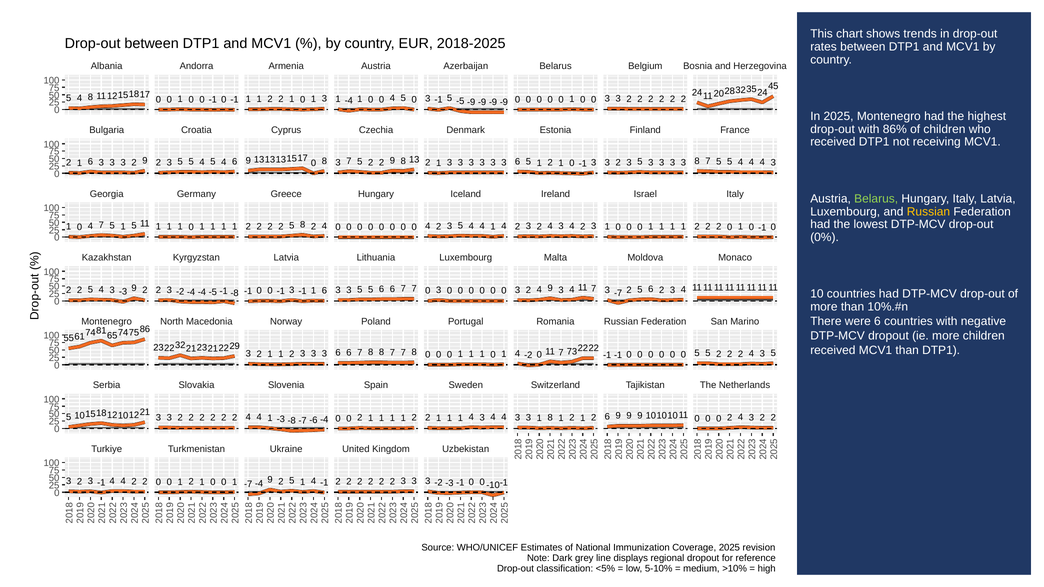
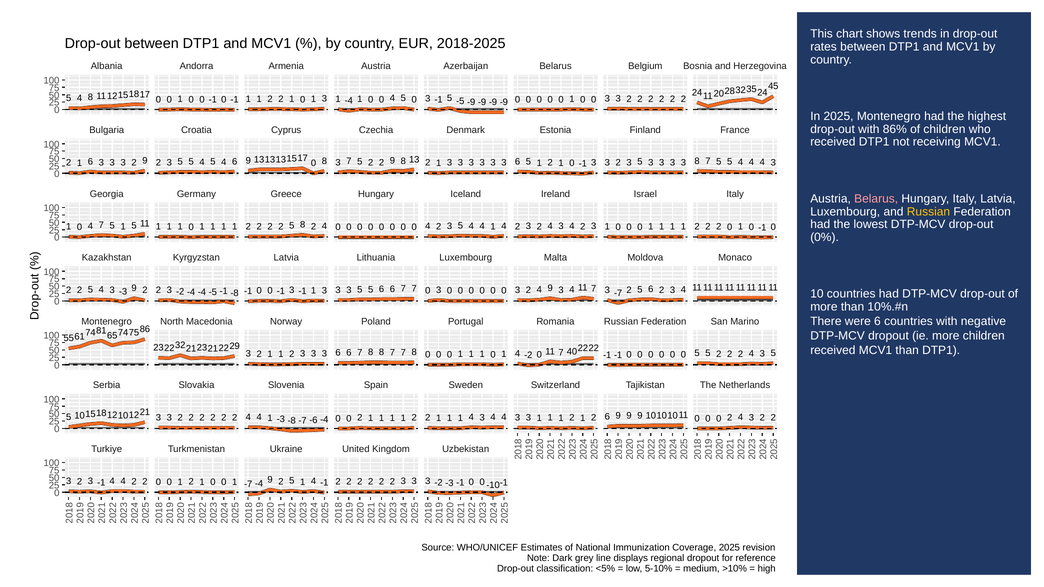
Belarus colour: light green -> pink (876, 199)
-1 1 6: 6 -> 3 (324, 291)
73: 73 -> 40 (572, 352)
3 1 8: 8 -> 1 (550, 418)
